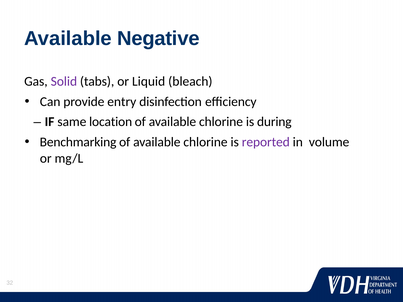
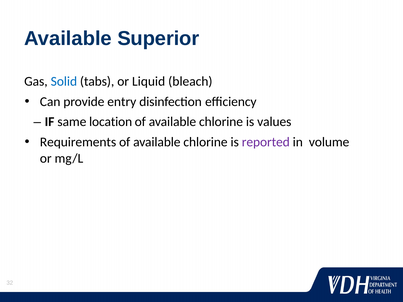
Negative: Negative -> Superior (158, 39)
Solid colour: purple -> blue (64, 82)
during: during -> values (274, 122)
Benchmarking: Benchmarking -> Requirements (78, 142)
